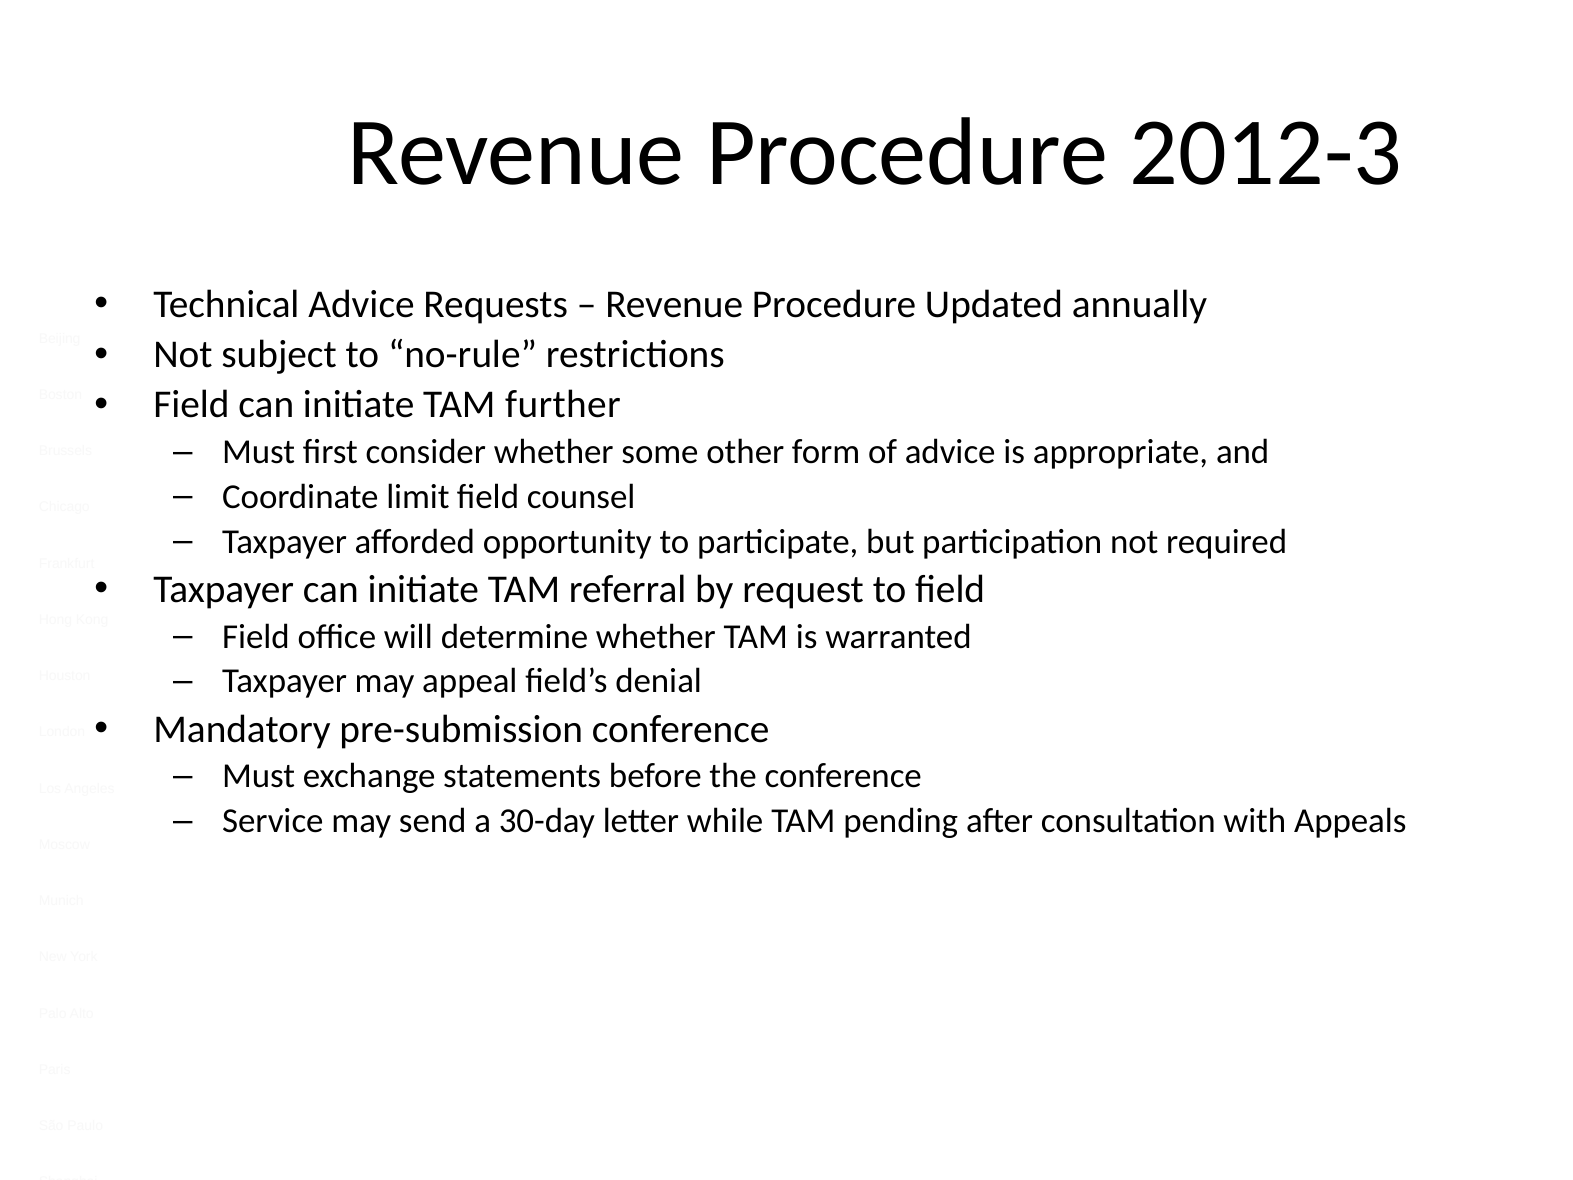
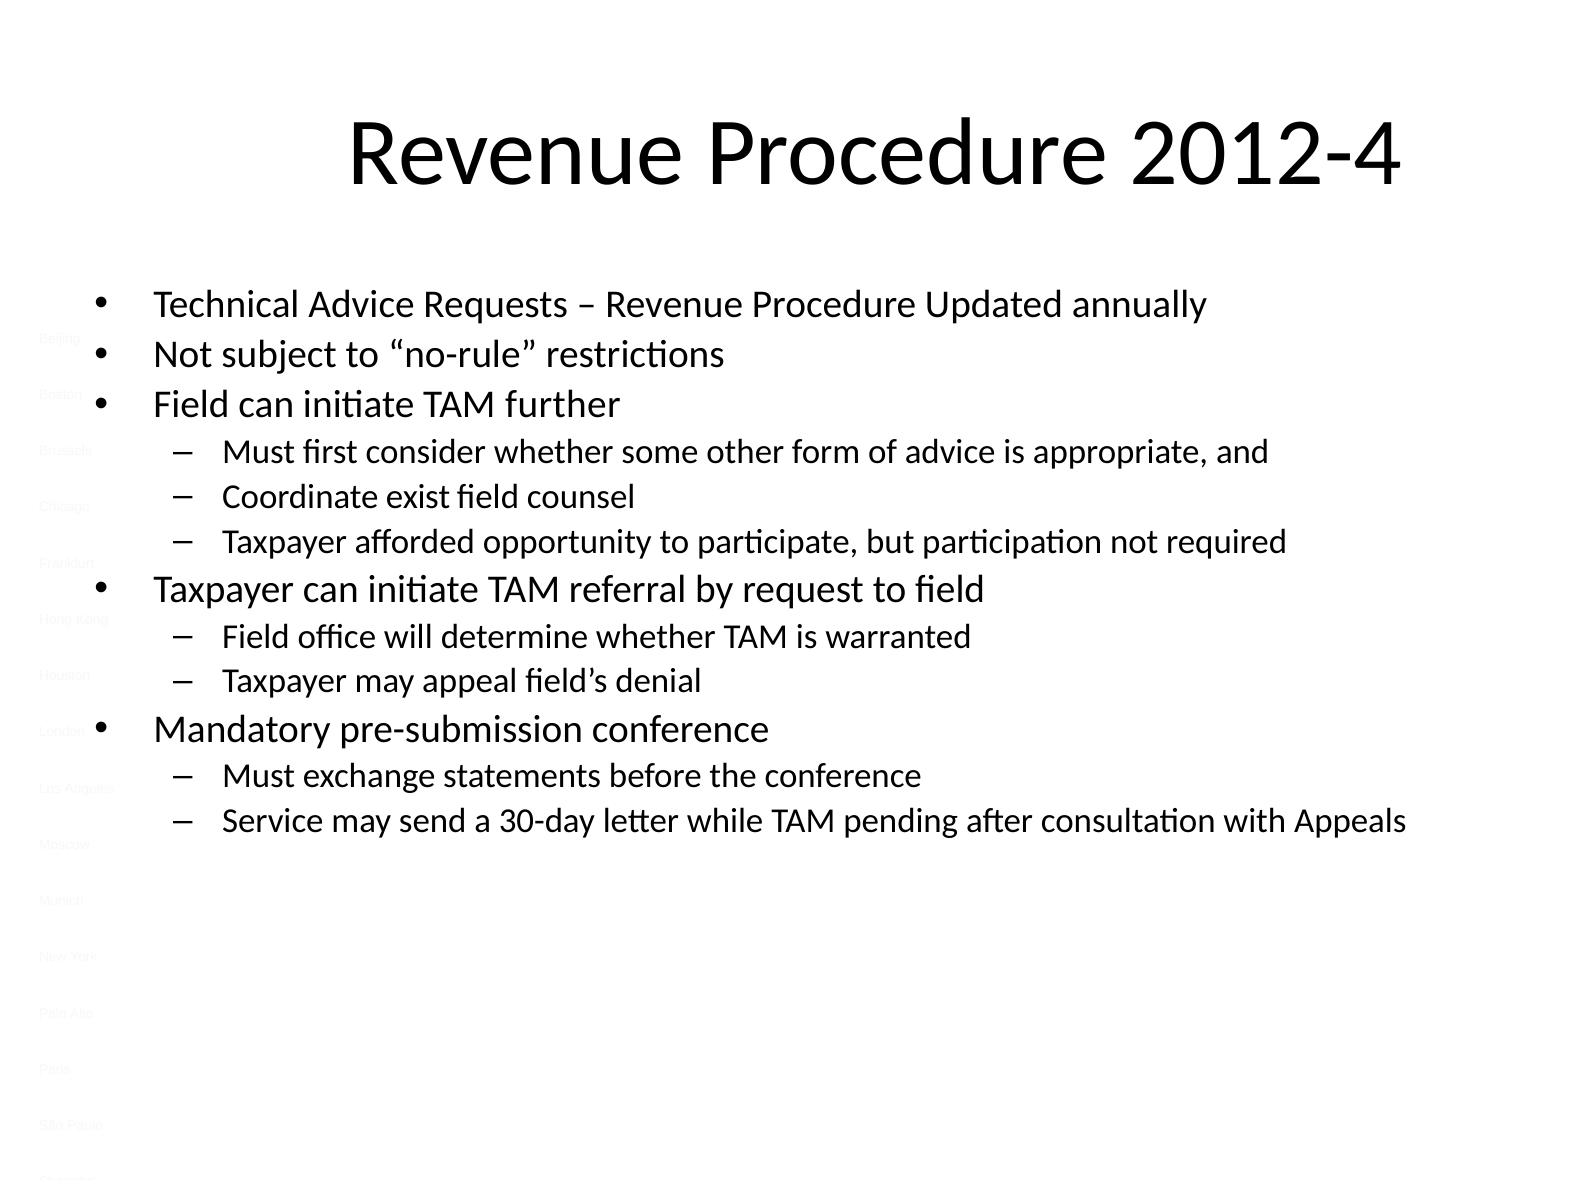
2012-3: 2012-3 -> 2012-4 (1266, 152)
limit: limit -> exist (418, 497)
